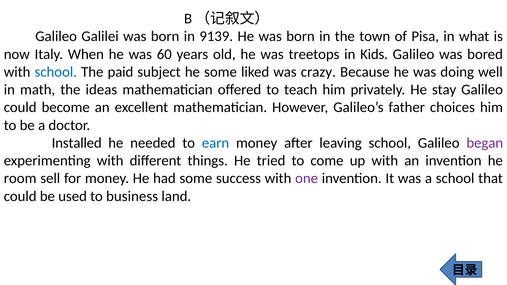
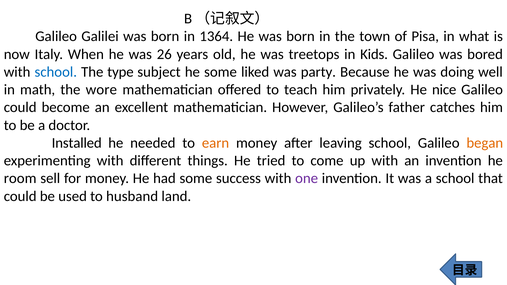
9139: 9139 -> 1364 (216, 36)
60: 60 -> 26 (164, 54)
paid: paid -> type (120, 72)
crazy: crazy -> party (318, 72)
ideas: ideas -> wore (101, 90)
stay: stay -> nice (444, 90)
choices: choices -> catches (453, 107)
earn colour: blue -> orange (216, 143)
began colour: purple -> orange (485, 143)
business: business -> husband (132, 196)
